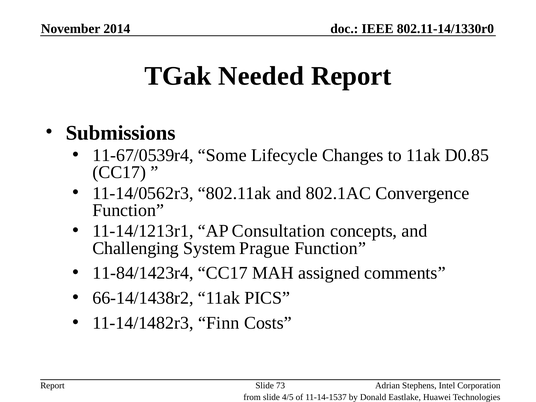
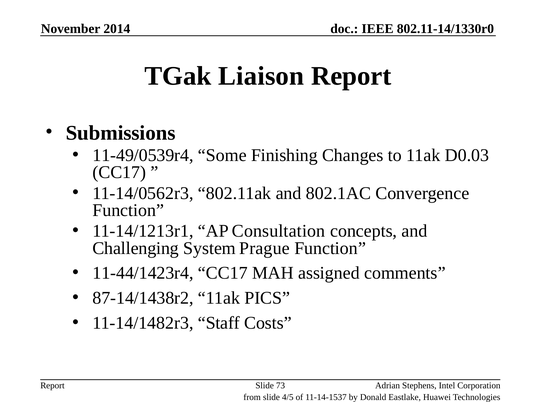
Needed: Needed -> Liaison (261, 76)
11-67/0539r4: 11-67/0539r4 -> 11-49/0539r4 (143, 155)
Lifecycle: Lifecycle -> Finishing (284, 155)
D0.85: D0.85 -> D0.03 (467, 155)
11-84/1423r4: 11-84/1423r4 -> 11-44/1423r4 (143, 273)
66-14/1438r2: 66-14/1438r2 -> 87-14/1438r2 (143, 298)
Finn: Finn -> Staff (219, 323)
